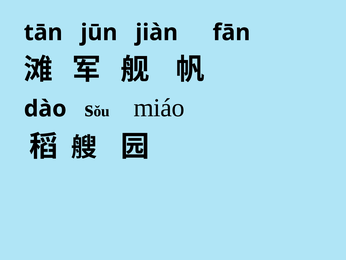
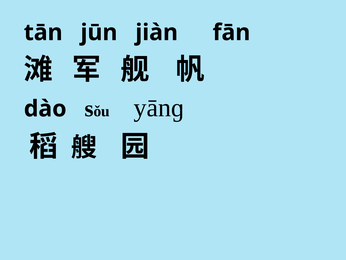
miáo: miáo -> yānɡ (159, 108)
